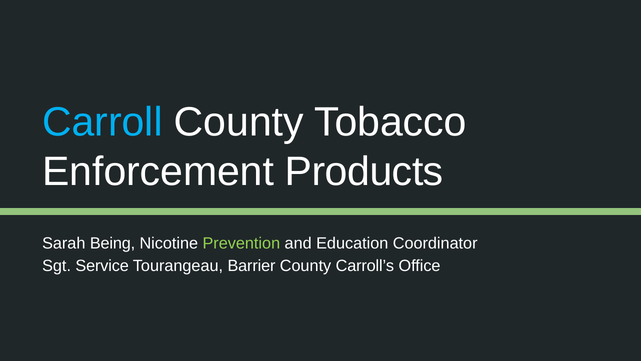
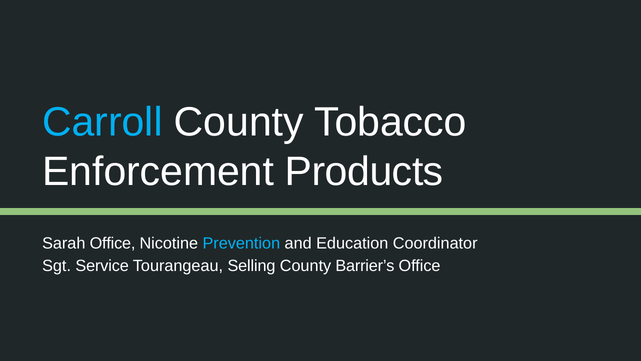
Sarah Being: Being -> Office (113, 243)
Prevention colour: light green -> light blue (241, 243)
Barrier: Barrier -> Selling (251, 266)
Carroll’s: Carroll’s -> Barrier’s (365, 266)
